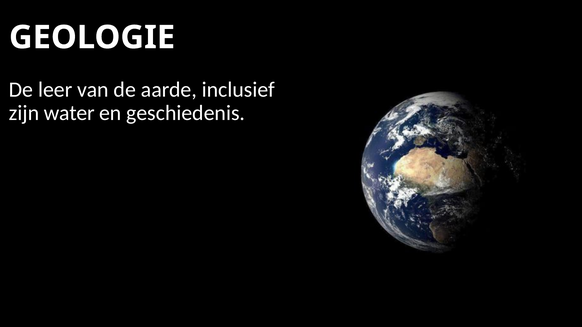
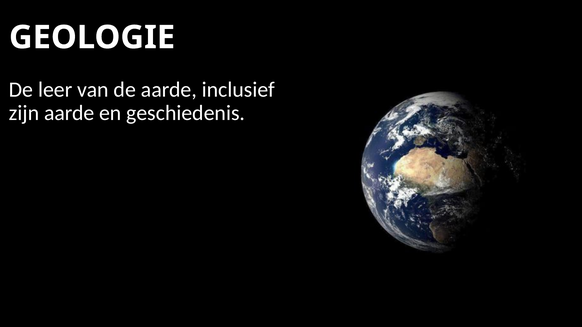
zijn water: water -> aarde (69, 113)
